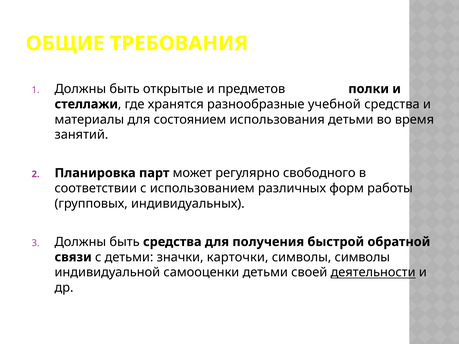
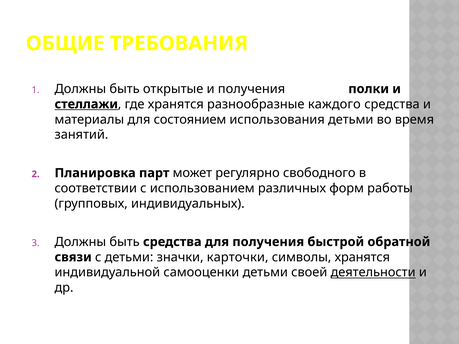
и предметов: предметов -> получения (252, 89)
стеллажи underline: none -> present (86, 104)
учебной: учебной -> каждого (334, 104)
символы символы: символы -> хранятся (362, 257)
